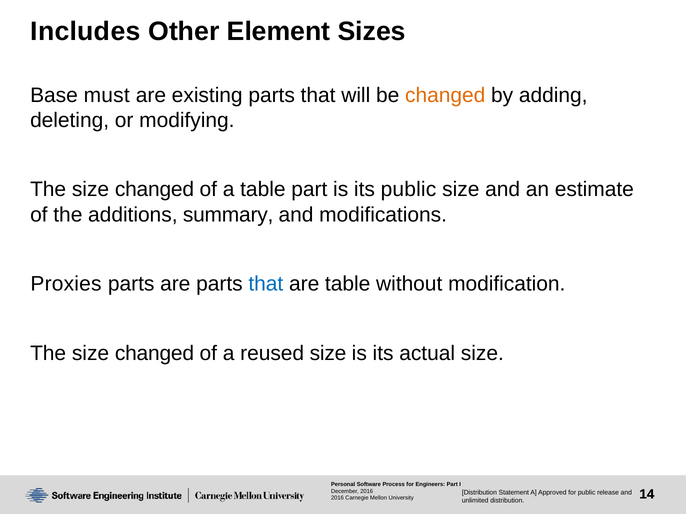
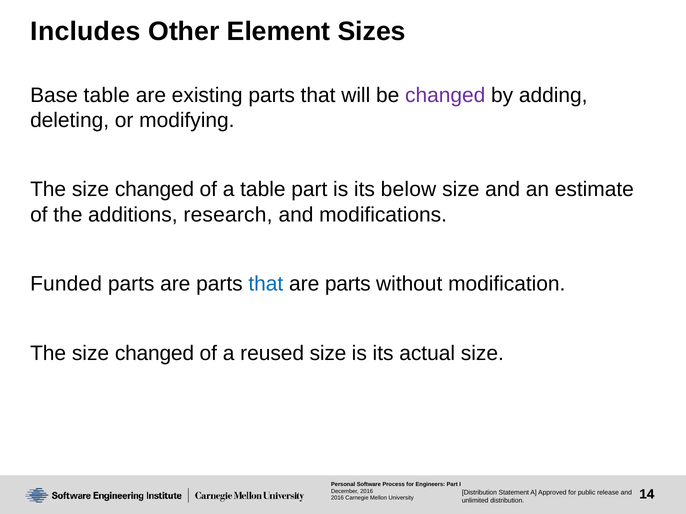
Base must: must -> table (107, 95)
changed colour: orange -> purple (445, 95)
its public: public -> below (408, 190)
summary: summary -> research (228, 215)
Proxies: Proxies -> Funded (66, 284)
table: table -> parts (348, 284)
